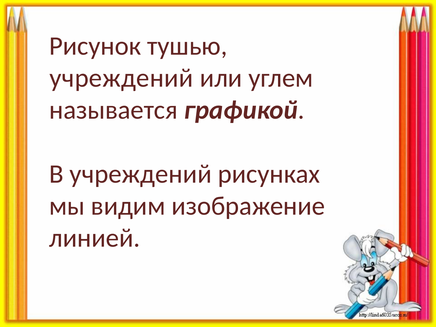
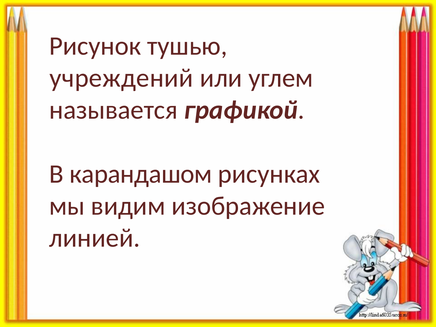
В учреждений: учреждений -> карандашом (141, 174)
